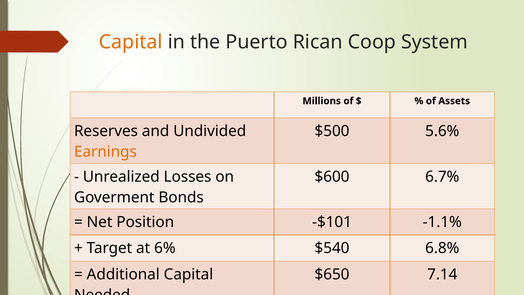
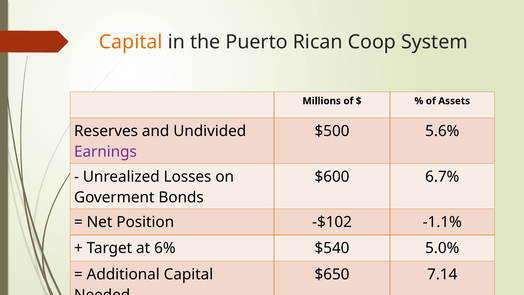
Earnings colour: orange -> purple (105, 152)
-$101: -$101 -> -$102 (332, 222)
6.8%: 6.8% -> 5.0% (442, 248)
